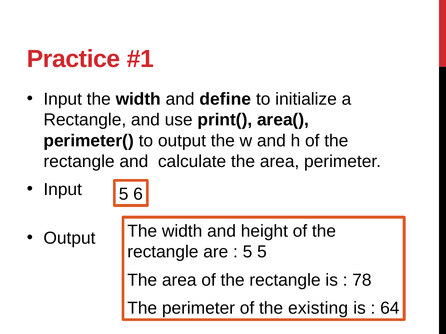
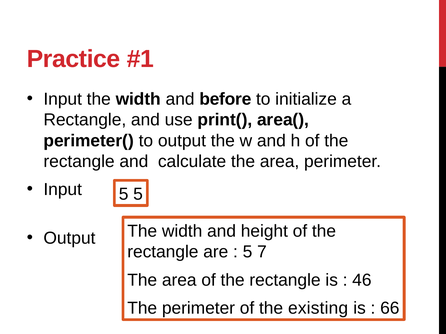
define: define -> before (225, 99)
5 6: 6 -> 5 (138, 194)
5 5: 5 -> 7 (262, 252)
78: 78 -> 46 (362, 280)
64: 64 -> 66 (390, 309)
